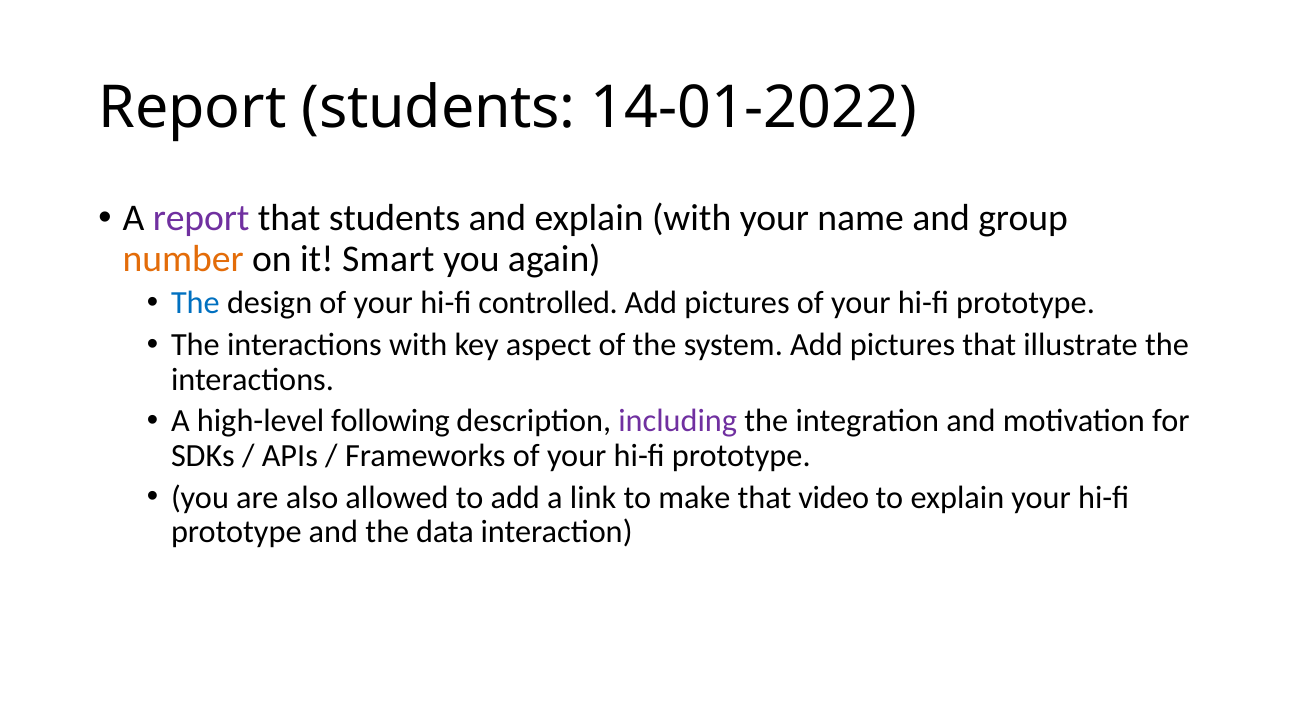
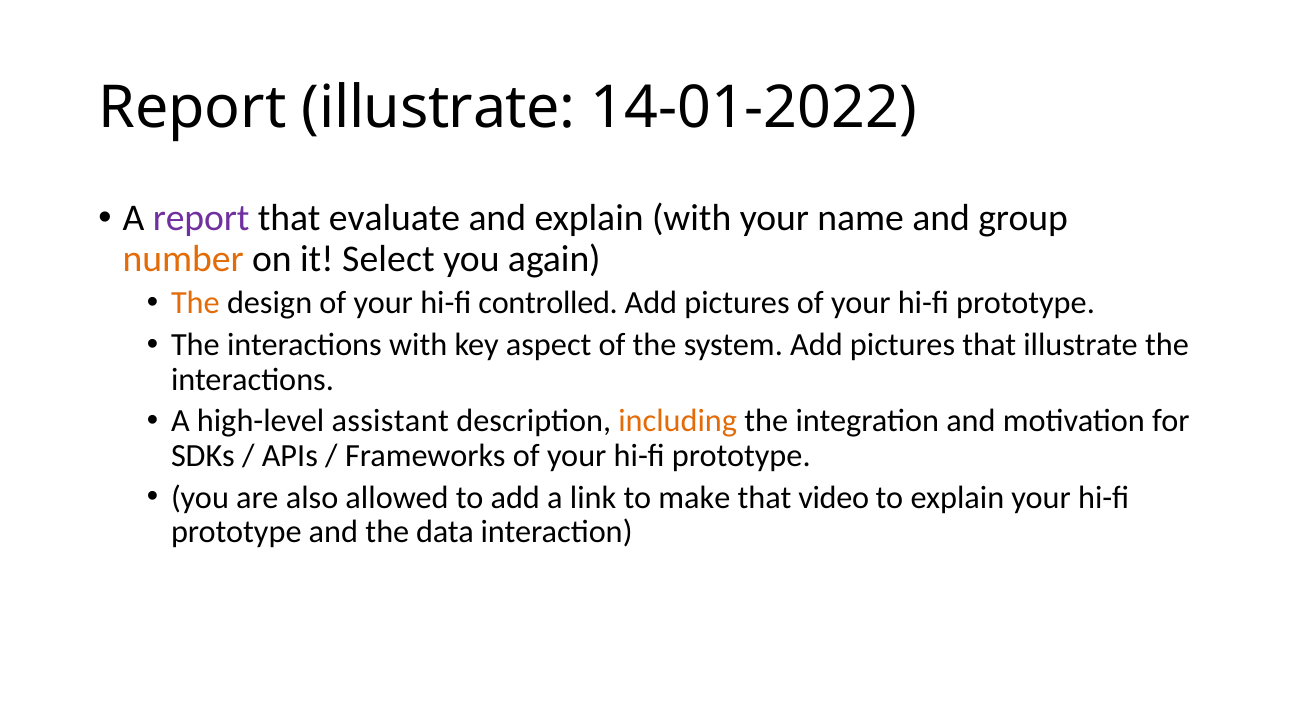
Report students: students -> illustrate (439, 108)
that students: students -> evaluate (394, 218)
Smart: Smart -> Select (388, 259)
The colour: blue -> orange (195, 303)
following: following -> assistant (390, 421)
including colour: purple -> orange (678, 421)
